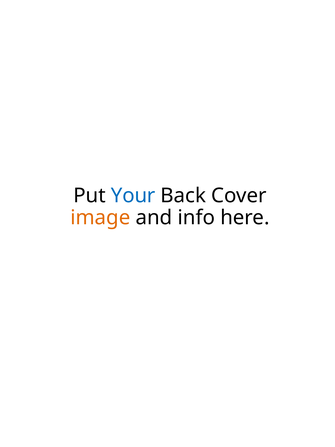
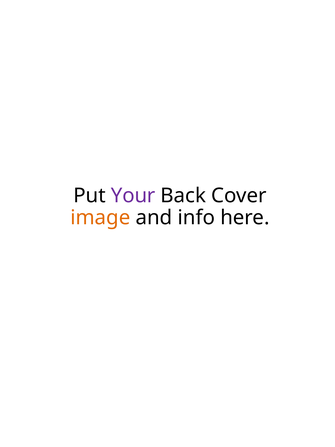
Your colour: blue -> purple (133, 195)
